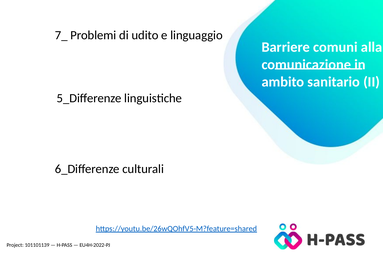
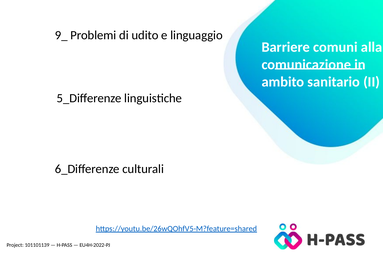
7_: 7_ -> 9_ (61, 35)
